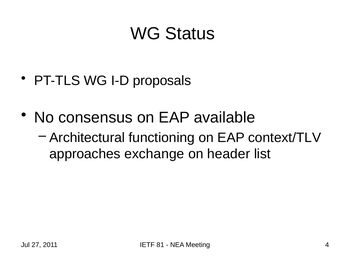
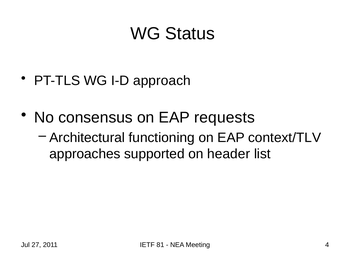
proposals: proposals -> approach (162, 81)
available: available -> requests (224, 118)
exchange: exchange -> supported (154, 154)
